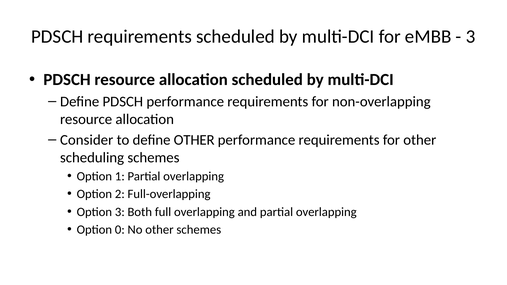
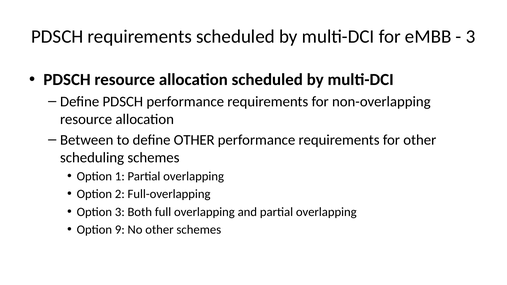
Consider: Consider -> Between (87, 140)
0: 0 -> 9 (120, 230)
